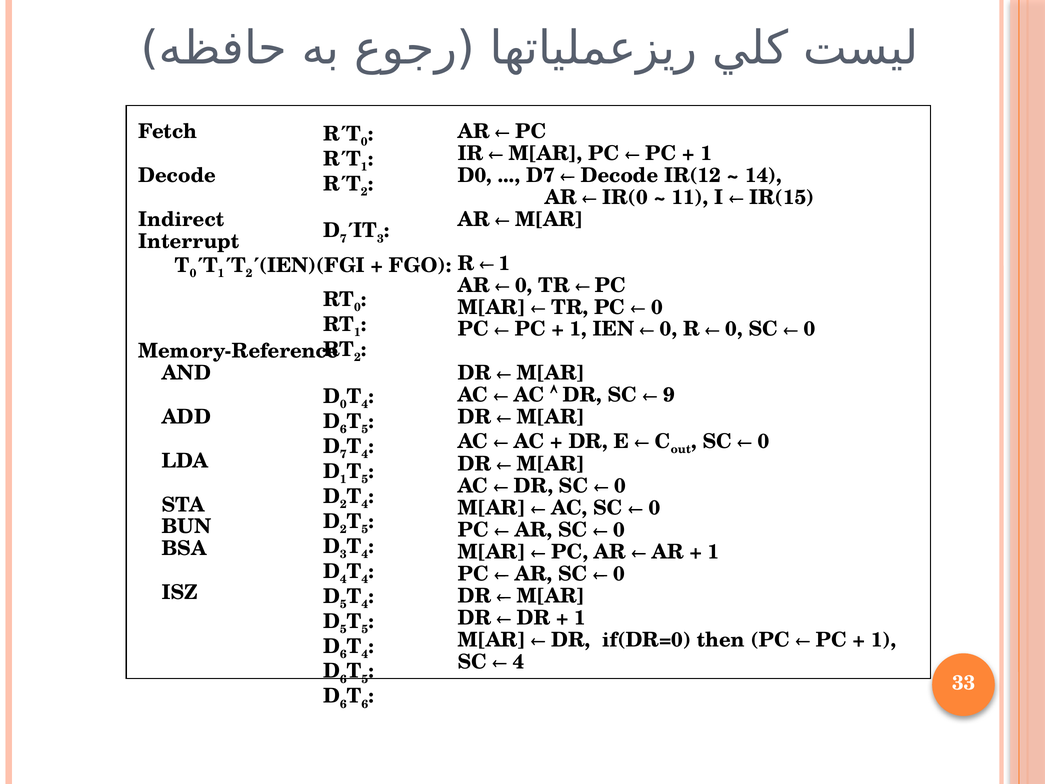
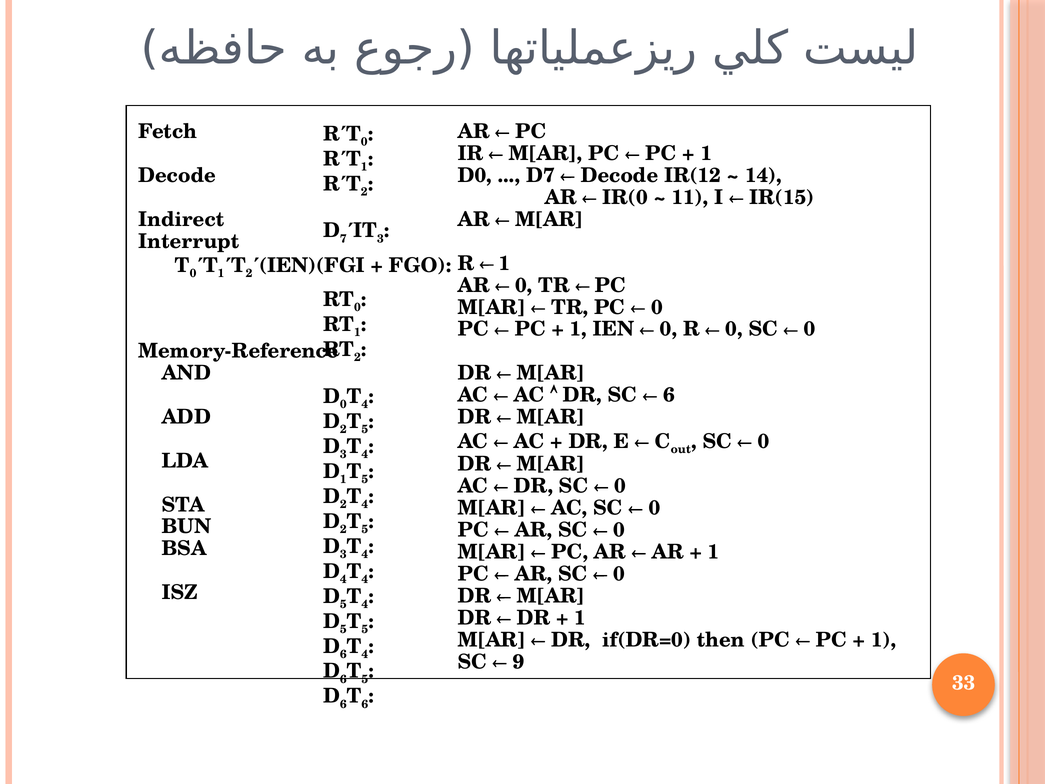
9: 9 -> 6 (669, 395)
6: 6 -> 2 (343, 429)
7: 7 -> 3 (343, 454)
4: 4 -> 9 (519, 662)
